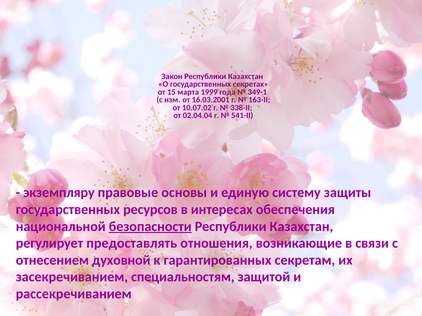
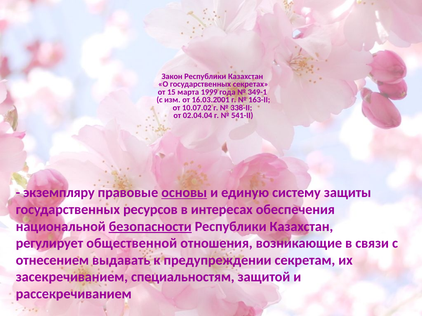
основы underline: none -> present (184, 193)
предоставлять: предоставлять -> общественной (132, 244)
духовной: духовной -> выдавать (121, 261)
гарантированных: гарантированных -> предупреждении (218, 261)
